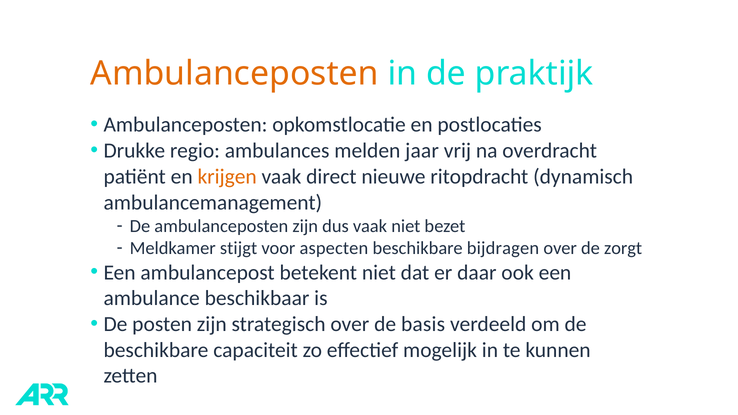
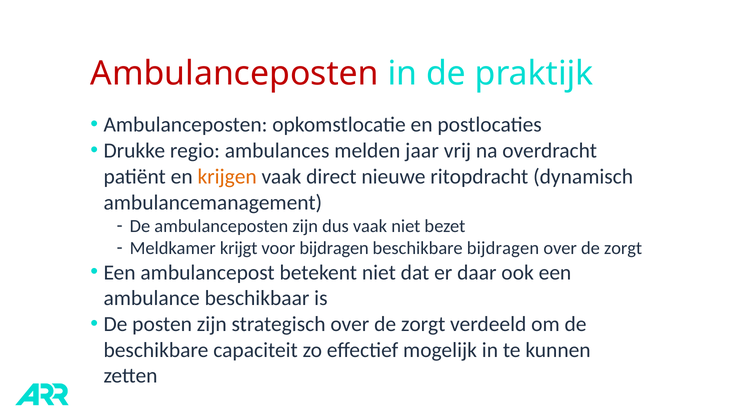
Ambulanceposten colour: orange -> red (235, 74)
stijgt: stijgt -> krijgt (239, 248)
voor aspecten: aspecten -> bijdragen (334, 248)
strategisch over de basis: basis -> zorgt (423, 324)
